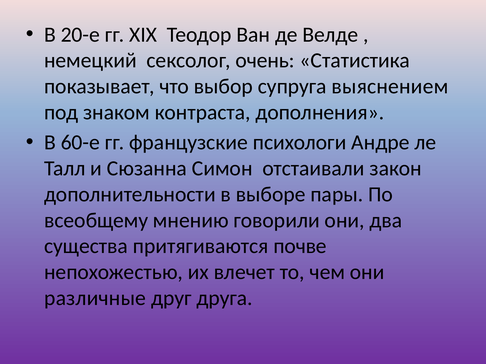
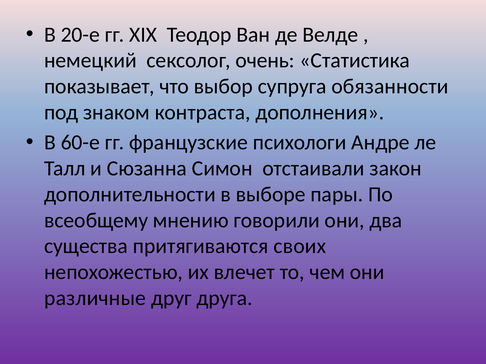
выяснением: выяснением -> обязанности (390, 86)
почве: почве -> своих (300, 246)
